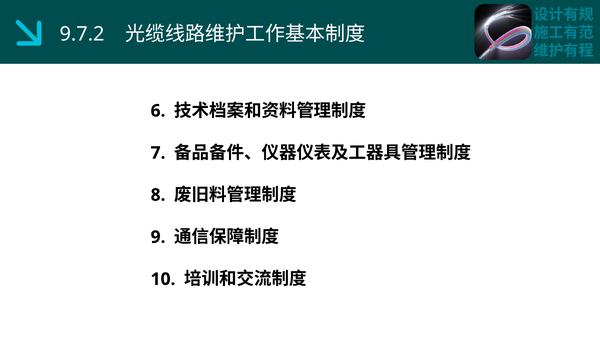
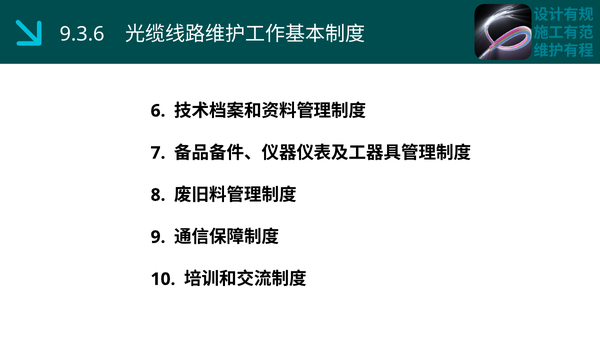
9.7.2: 9.7.2 -> 9.3.6 (82, 34)
